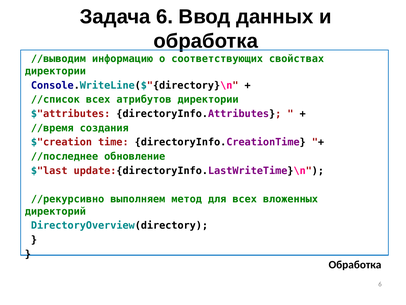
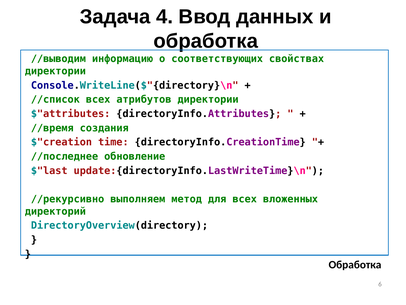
Задача 6: 6 -> 4 (165, 17)
